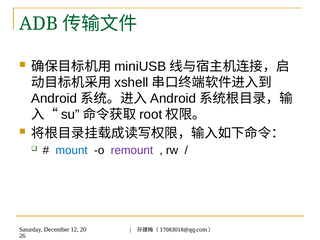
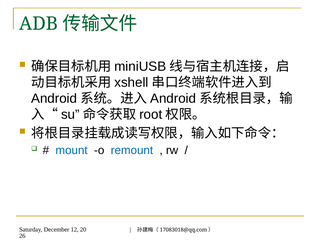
remount colour: purple -> blue (132, 150)
